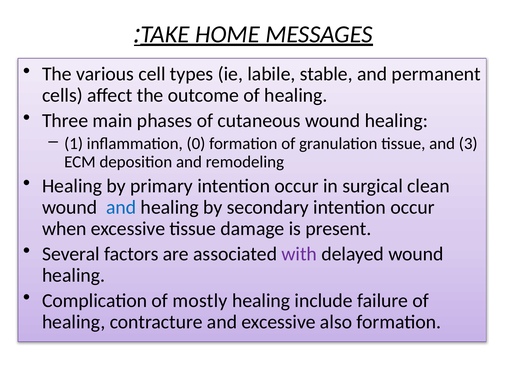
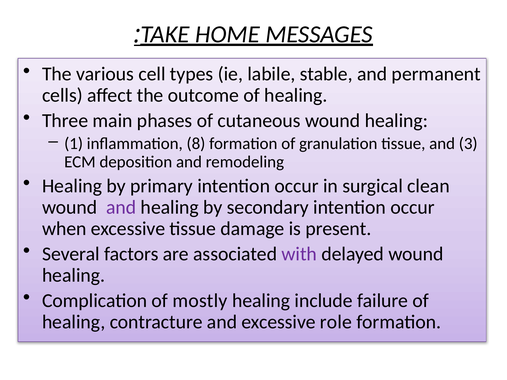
0: 0 -> 8 (196, 144)
and colour: blue -> purple (121, 207)
also: also -> role (336, 322)
